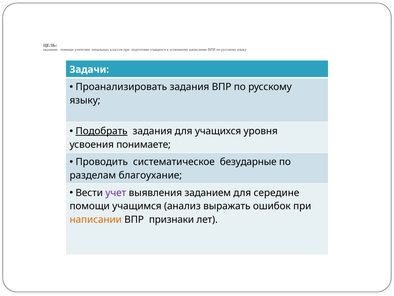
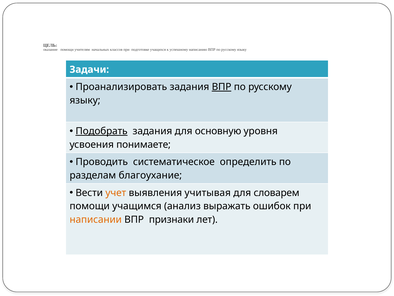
ВПР underline: none -> present (222, 87)
для учащихся: учащихся -> основную (218, 131)
безударные: безударные -> определить (248, 162)
учет colour: purple -> orange (116, 192)
заданием: заданием -> учитывая (208, 192)
середине: середине -> словарем (277, 192)
